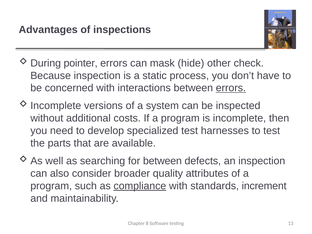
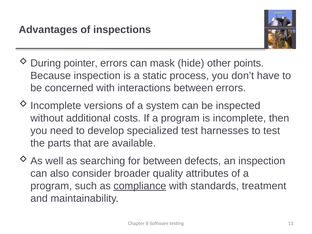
check: check -> points (249, 63)
errors underline: present -> none (231, 88)
increment: increment -> treatment (264, 186)
